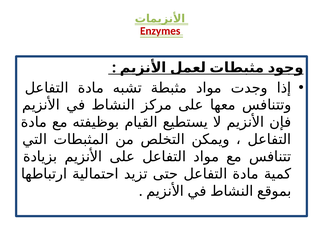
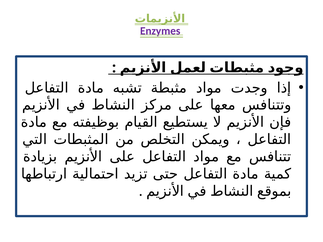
Enzymes colour: red -> purple (160, 31)
